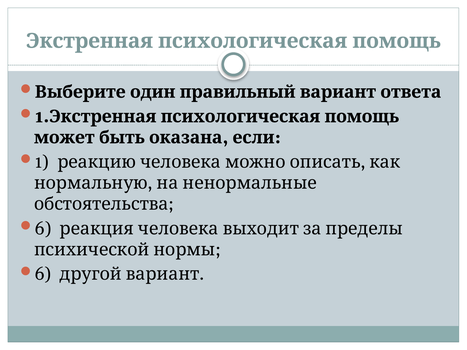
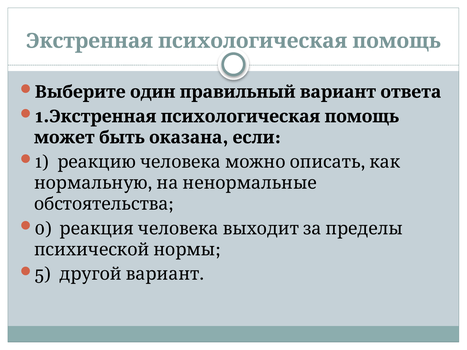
6: 6 -> 0 (43, 229)
6: 6 -> 5 (43, 274)
